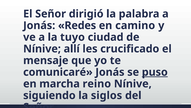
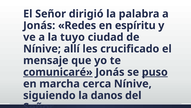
camino: camino -> espíritu (135, 25)
comunicaré underline: none -> present (58, 72)
reino: reino -> cerca (97, 83)
siglos: siglos -> danos (107, 95)
